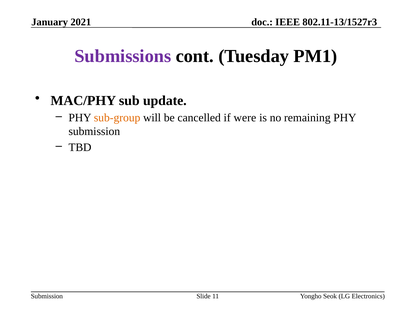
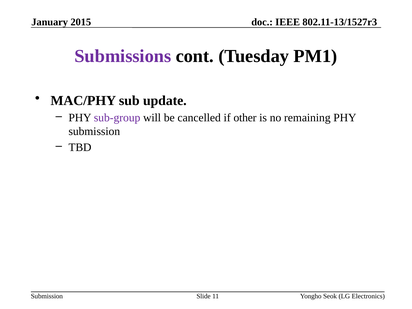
2021: 2021 -> 2015 (81, 22)
sub-group colour: orange -> purple (117, 118)
were: were -> other (245, 118)
